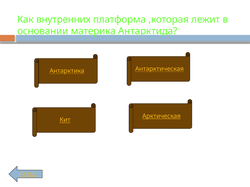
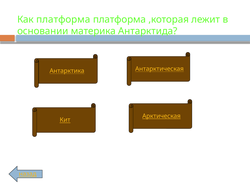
Как внутренних: внутренних -> платформа (63, 20)
